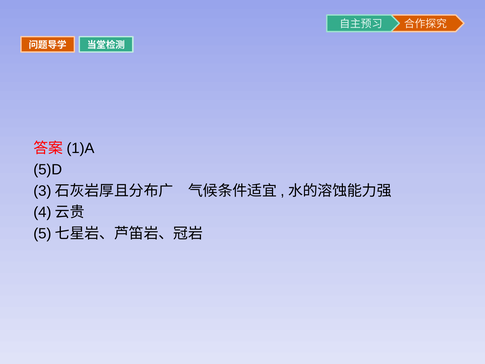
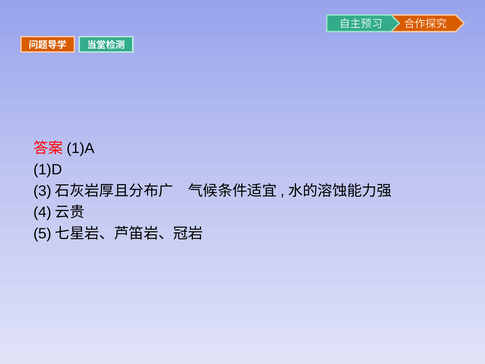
5)D: 5)D -> 1)D (48, 169)
